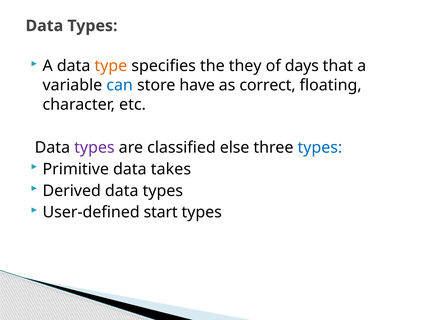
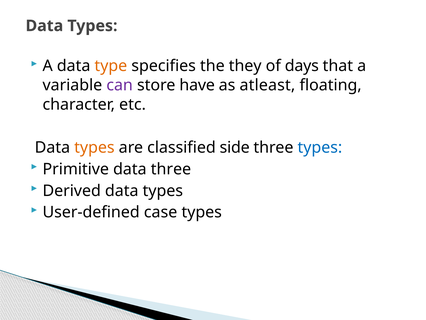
can colour: blue -> purple (120, 85)
correct: correct -> atleast (267, 85)
types colour: purple -> orange (94, 147)
else: else -> side (235, 147)
data takes: takes -> three (171, 169)
start: start -> case (161, 212)
